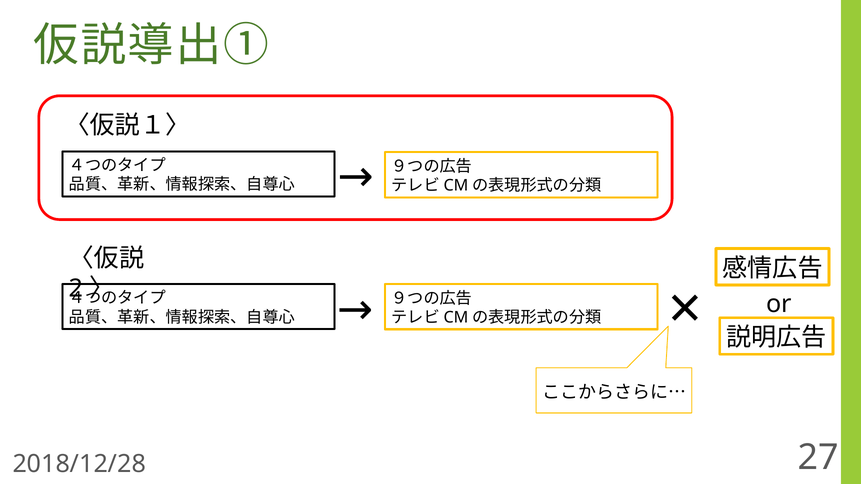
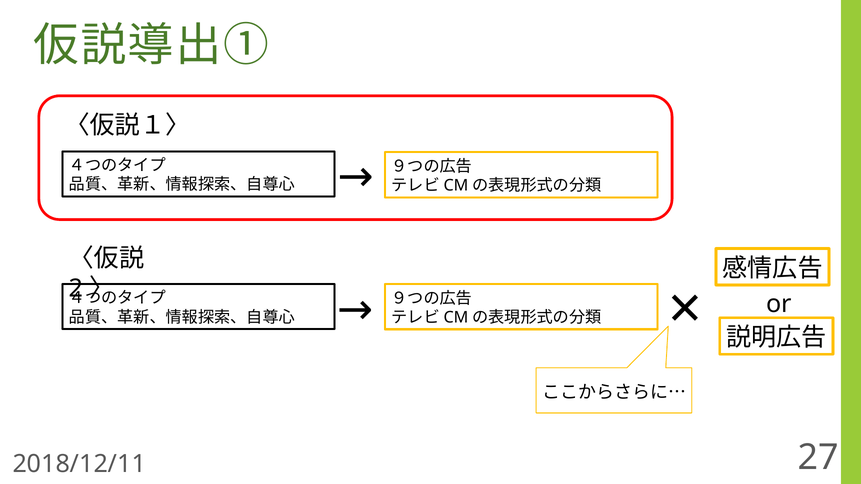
2018/12/28: 2018/12/28 -> 2018/12/11 (79, 464)
